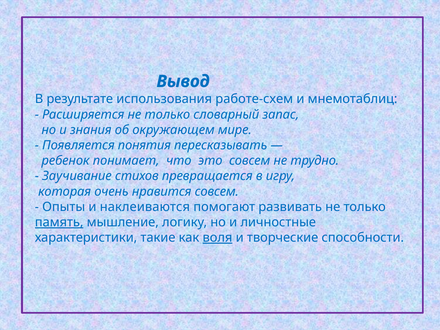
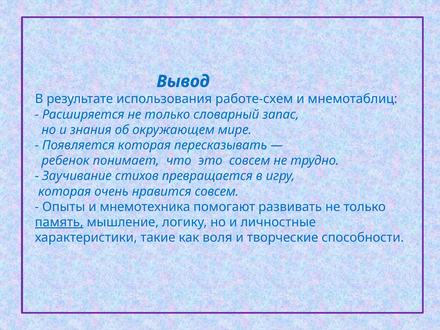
Появляется понятия: понятия -> которая (144, 145)
наклеиваются: наклеиваются -> мнемотехника (145, 207)
воля underline: present -> none (217, 238)
